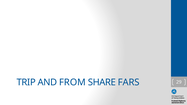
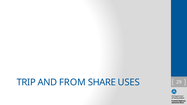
FARS: FARS -> USES (129, 82)
